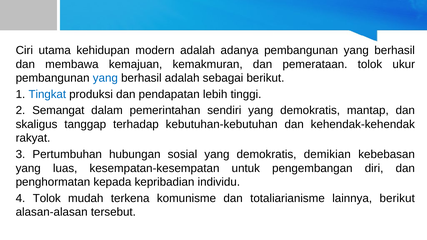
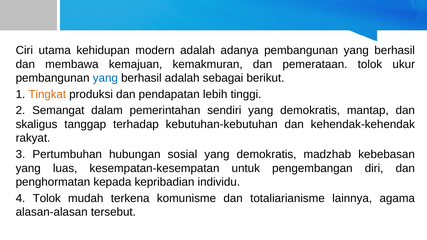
Tingkat colour: blue -> orange (47, 94)
demikian: demikian -> madzhab (327, 154)
lainnya berikut: berikut -> agama (397, 198)
